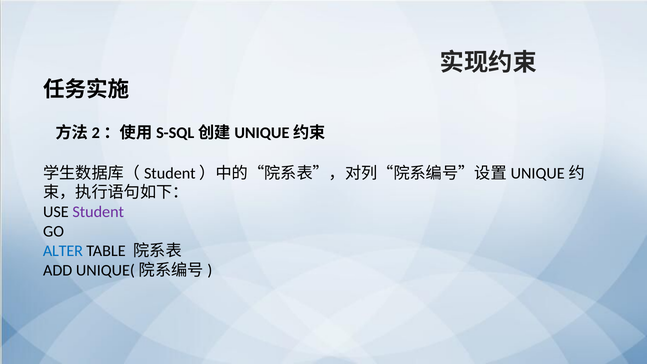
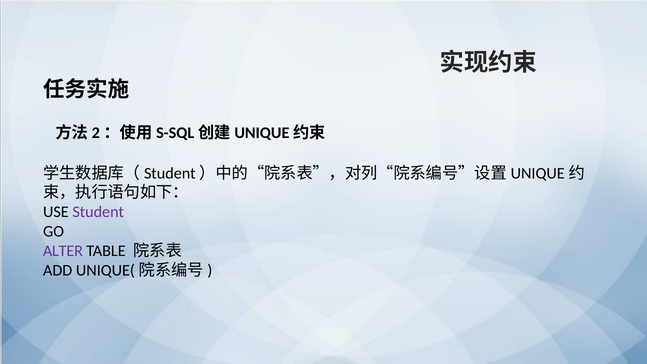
ALTER colour: blue -> purple (63, 251)
